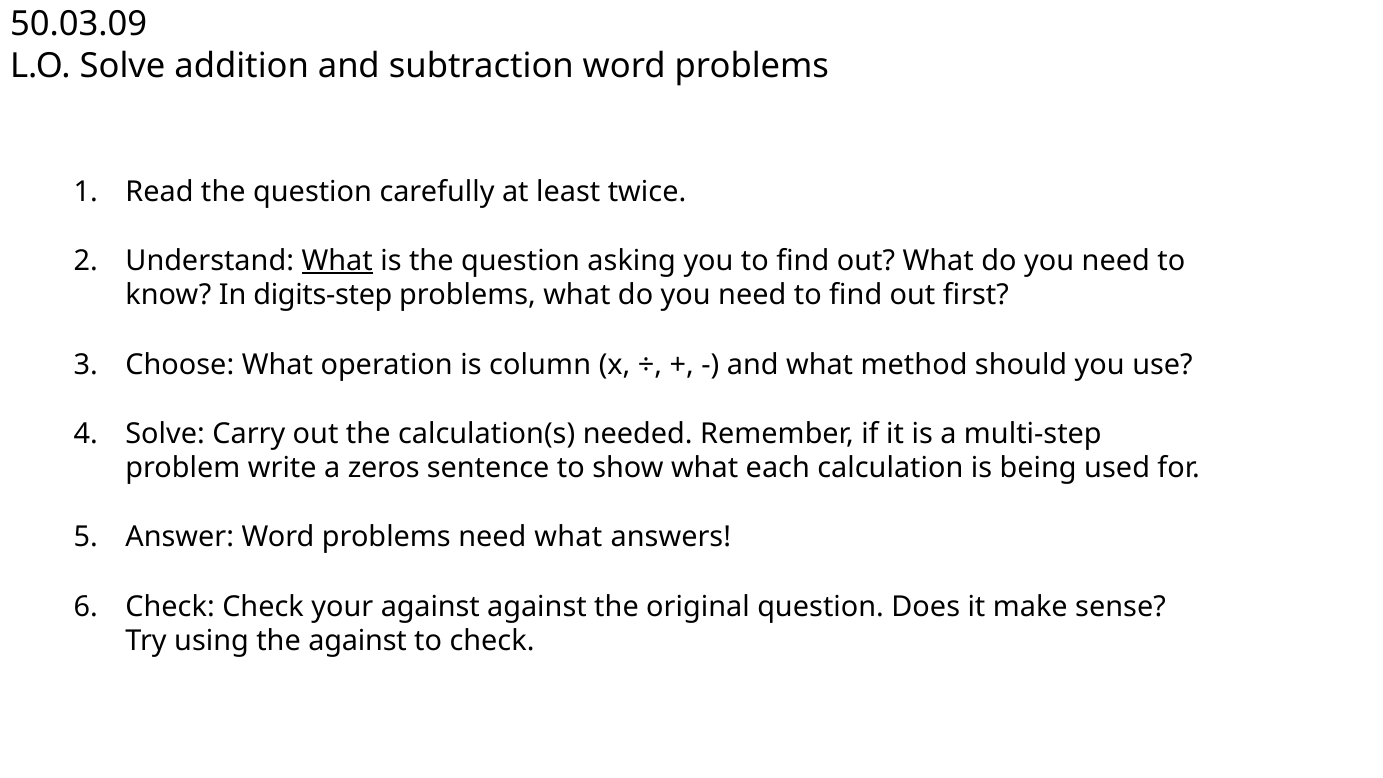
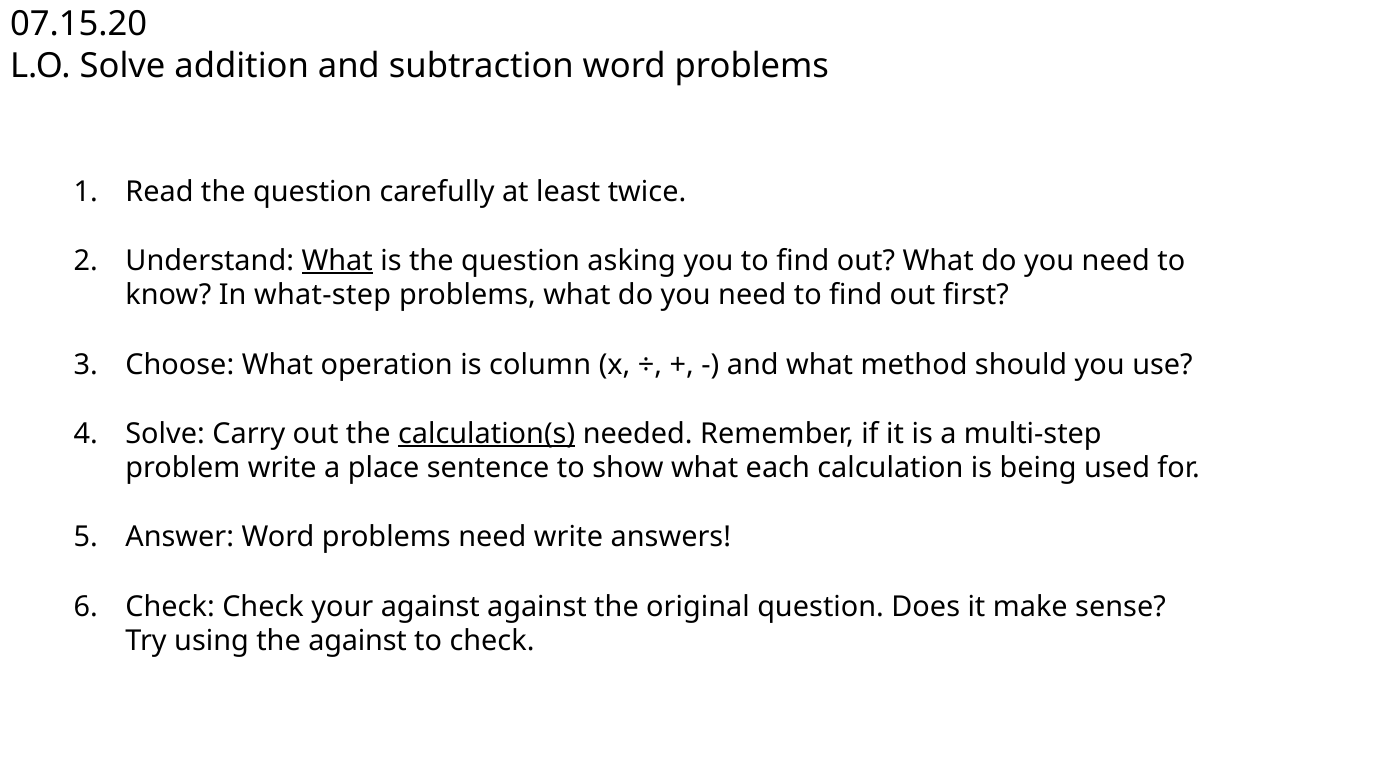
50.03.09: 50.03.09 -> 07.15.20 (79, 24)
digits-step: digits-step -> what-step (323, 295)
calculation(s underline: none -> present (487, 434)
zeros: zeros -> place (384, 468)
need what: what -> write (568, 537)
